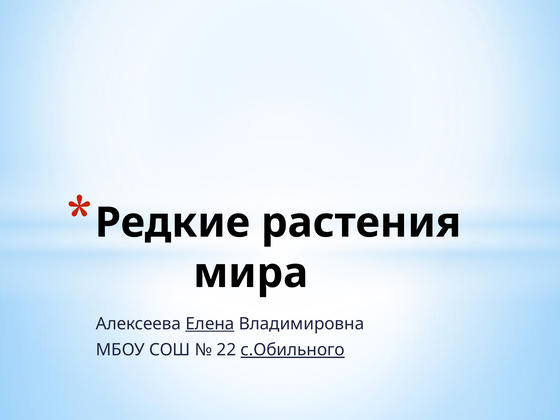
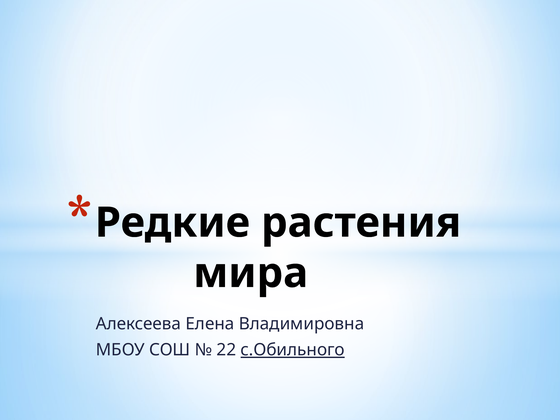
Елена underline: present -> none (210, 324)
